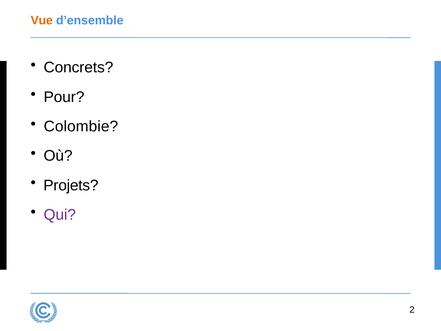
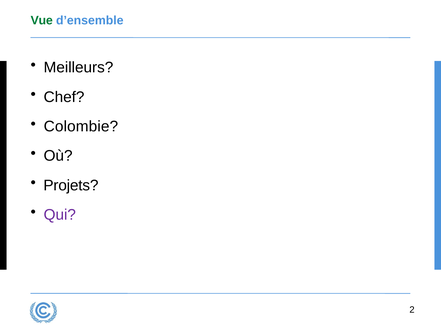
Vue colour: orange -> green (42, 21)
Concrets: Concrets -> Meilleurs (78, 68)
Pour: Pour -> Chef (64, 97)
